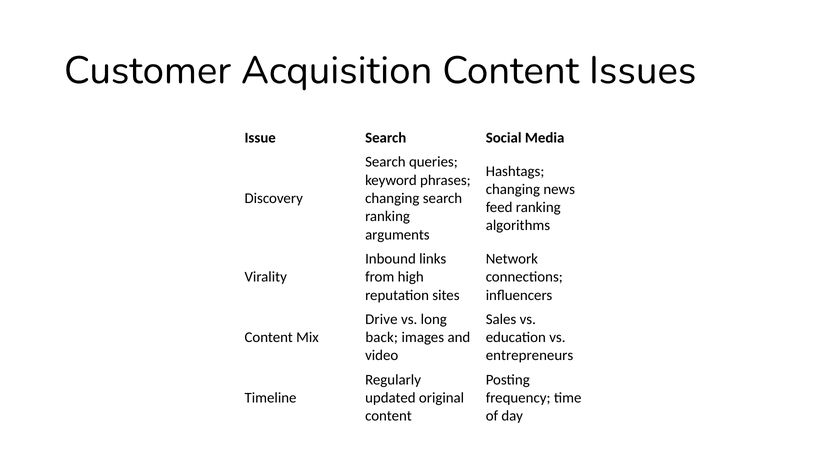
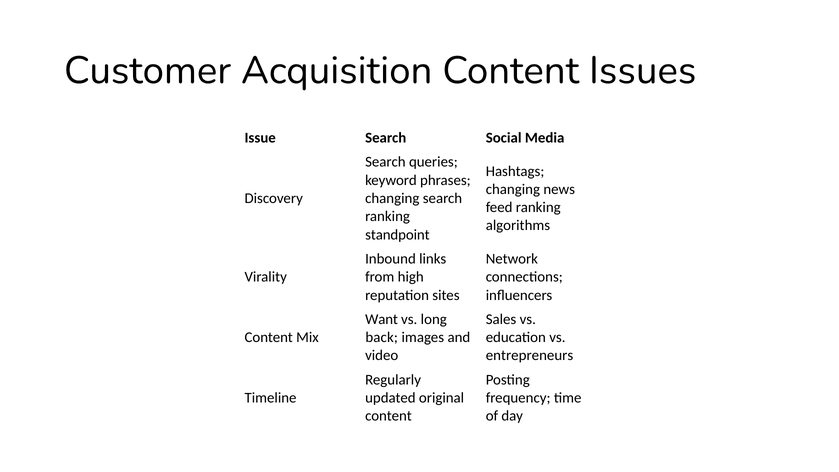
arguments: arguments -> standpoint (397, 235)
Drive: Drive -> Want (382, 319)
